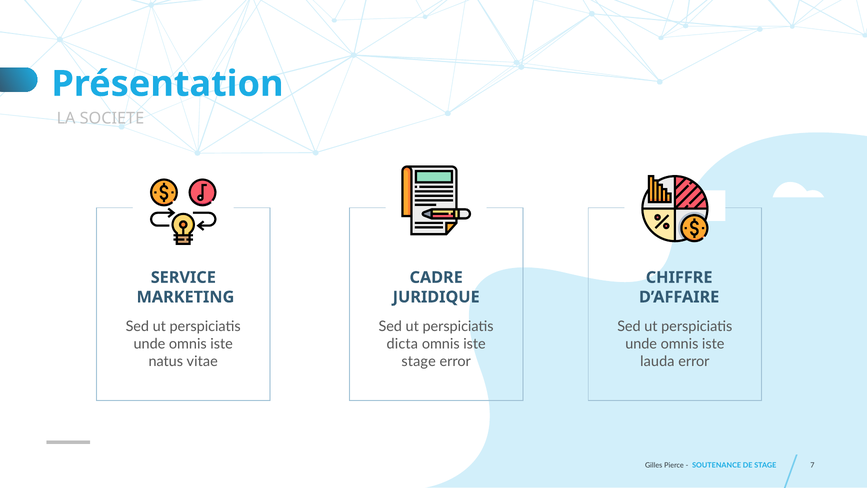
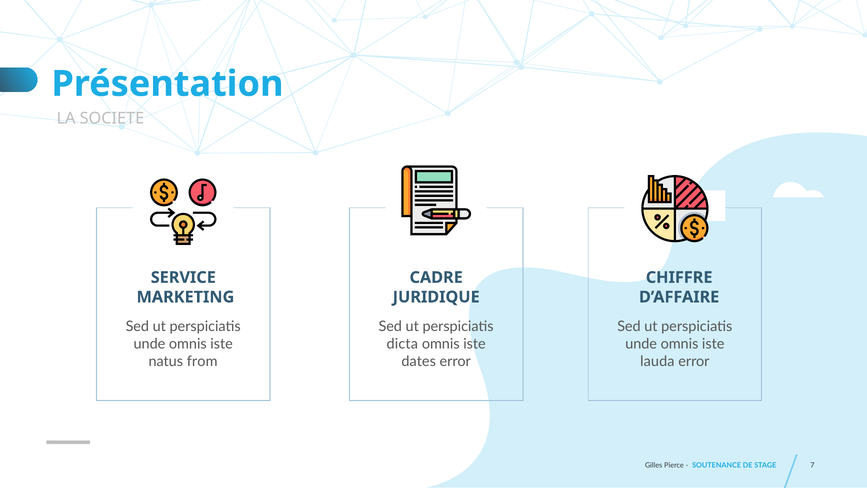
vitae: vitae -> from (202, 361)
stage: stage -> dates (419, 361)
